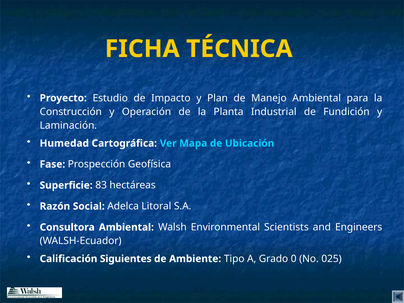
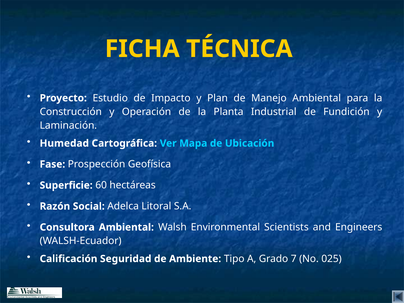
83: 83 -> 60 (101, 185)
Siguientes: Siguientes -> Seguridad (126, 259)
0: 0 -> 7 (294, 259)
